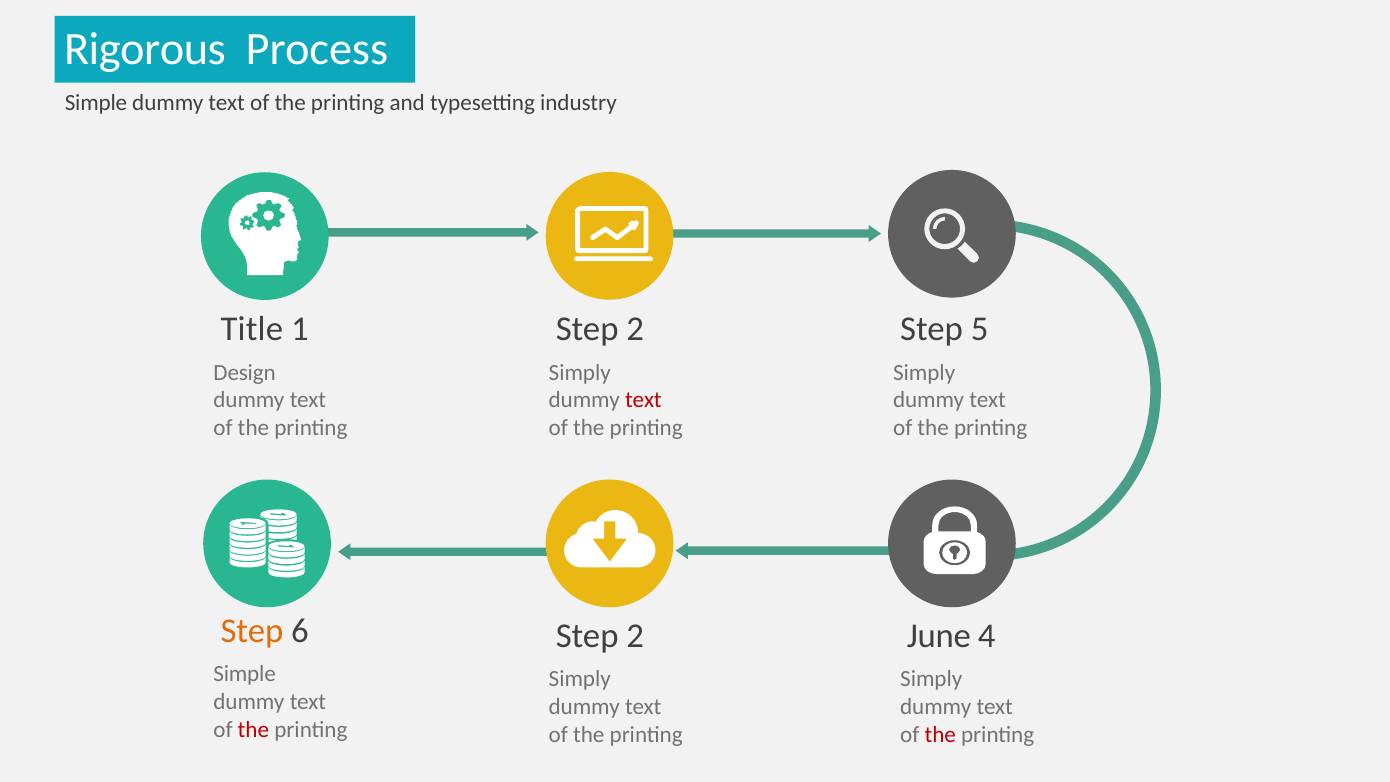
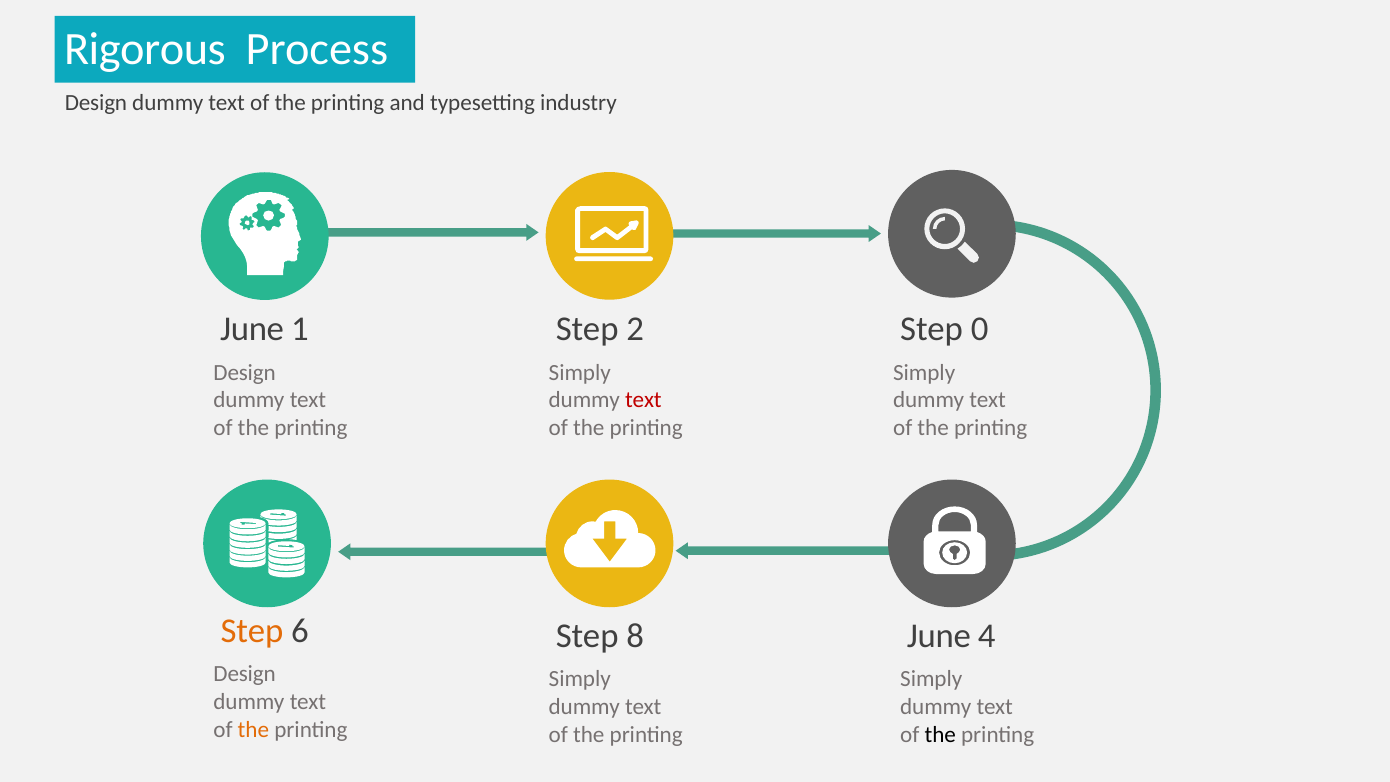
Simple: Simple -> Design (96, 102)
Title: Title -> June (252, 329)
5: 5 -> 0 (980, 329)
2: 2 -> 8 (635, 636)
Simple: Simple -> Design (245, 674)
the colour: red -> orange (253, 730)
the colour: red -> black (940, 734)
